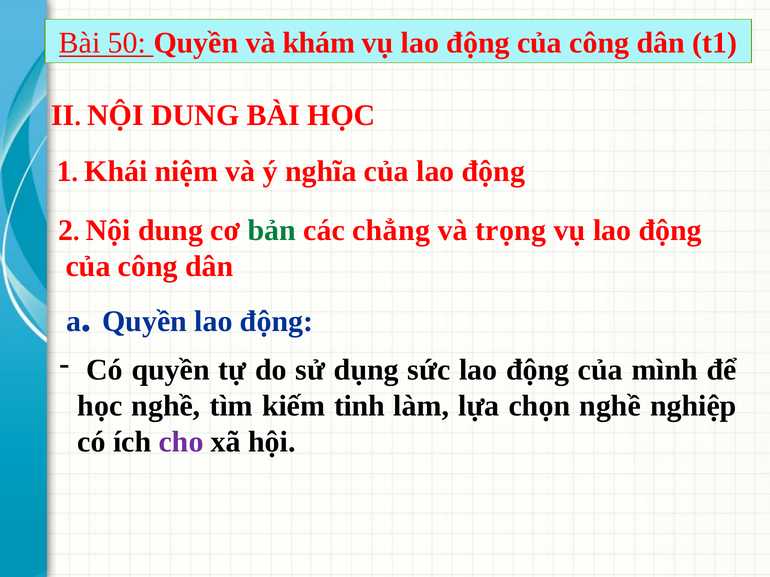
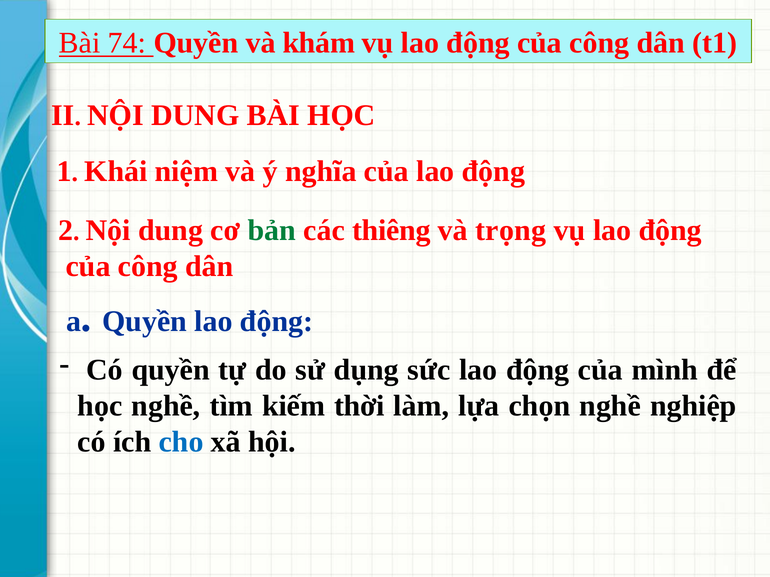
50: 50 -> 74 (127, 43)
chẳng: chẳng -> thiêng (391, 231)
tinh: tinh -> thời (359, 406)
cho colour: purple -> blue (181, 442)
